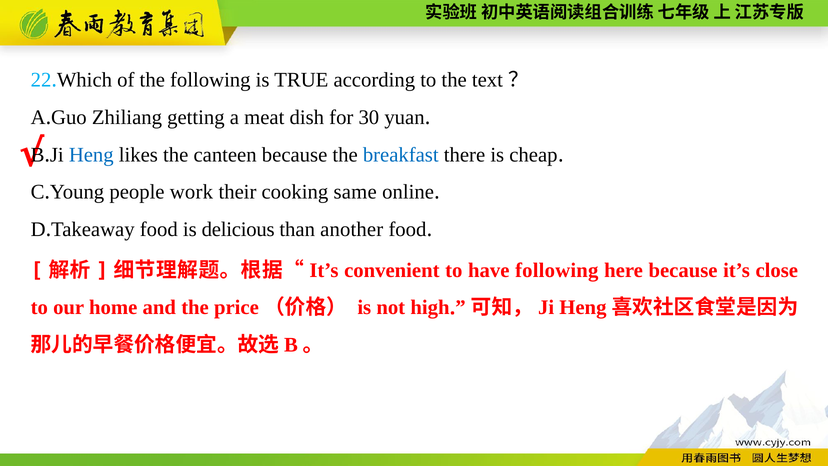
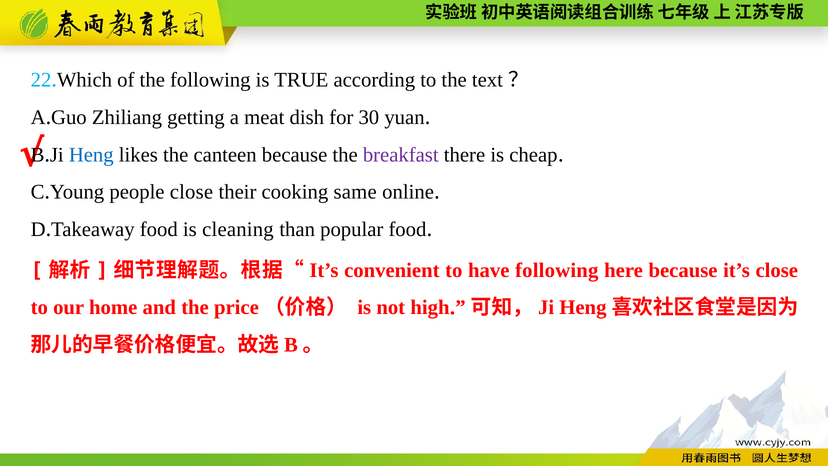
breakfast colour: blue -> purple (401, 155)
people work: work -> close (191, 192)
delicious: delicious -> cleaning (238, 229)
another: another -> popular (352, 229)
